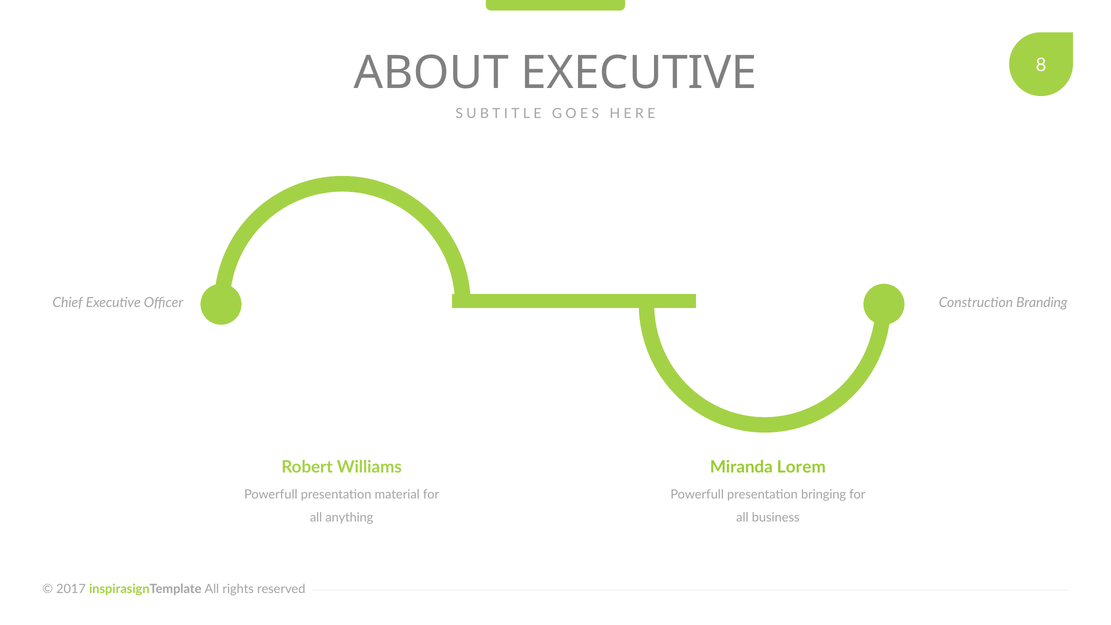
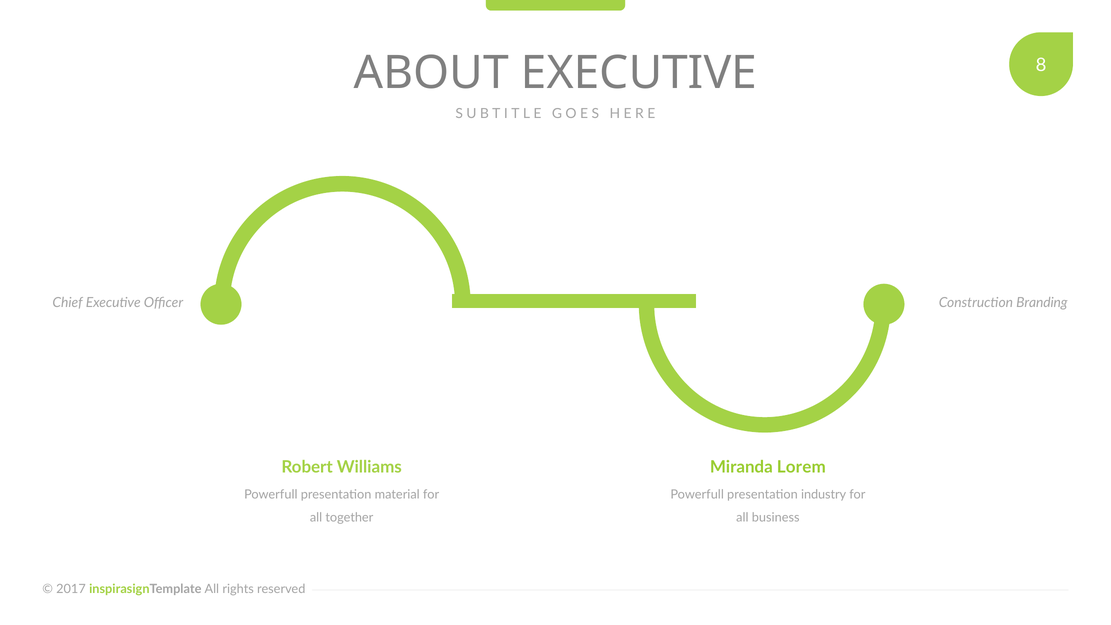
bringing: bringing -> industry (824, 494)
anything: anything -> together (349, 517)
